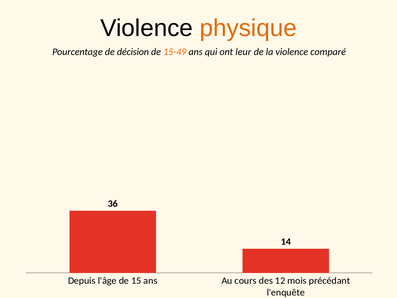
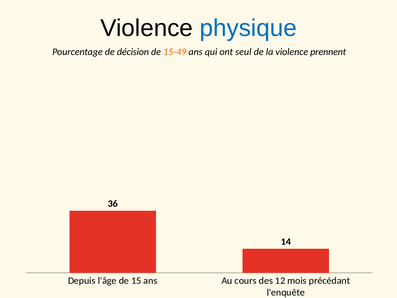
physique colour: orange -> blue (248, 28)
leur: leur -> seul (243, 52)
comparé: comparé -> prennent (328, 52)
